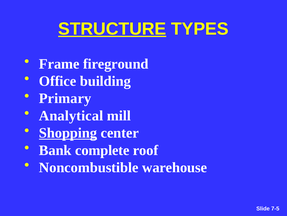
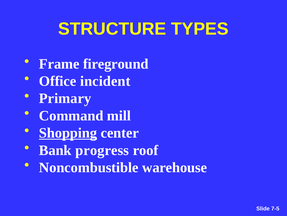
STRUCTURE underline: present -> none (112, 29)
building: building -> incident (105, 81)
Analytical: Analytical -> Command (71, 115)
complete: complete -> progress (102, 150)
